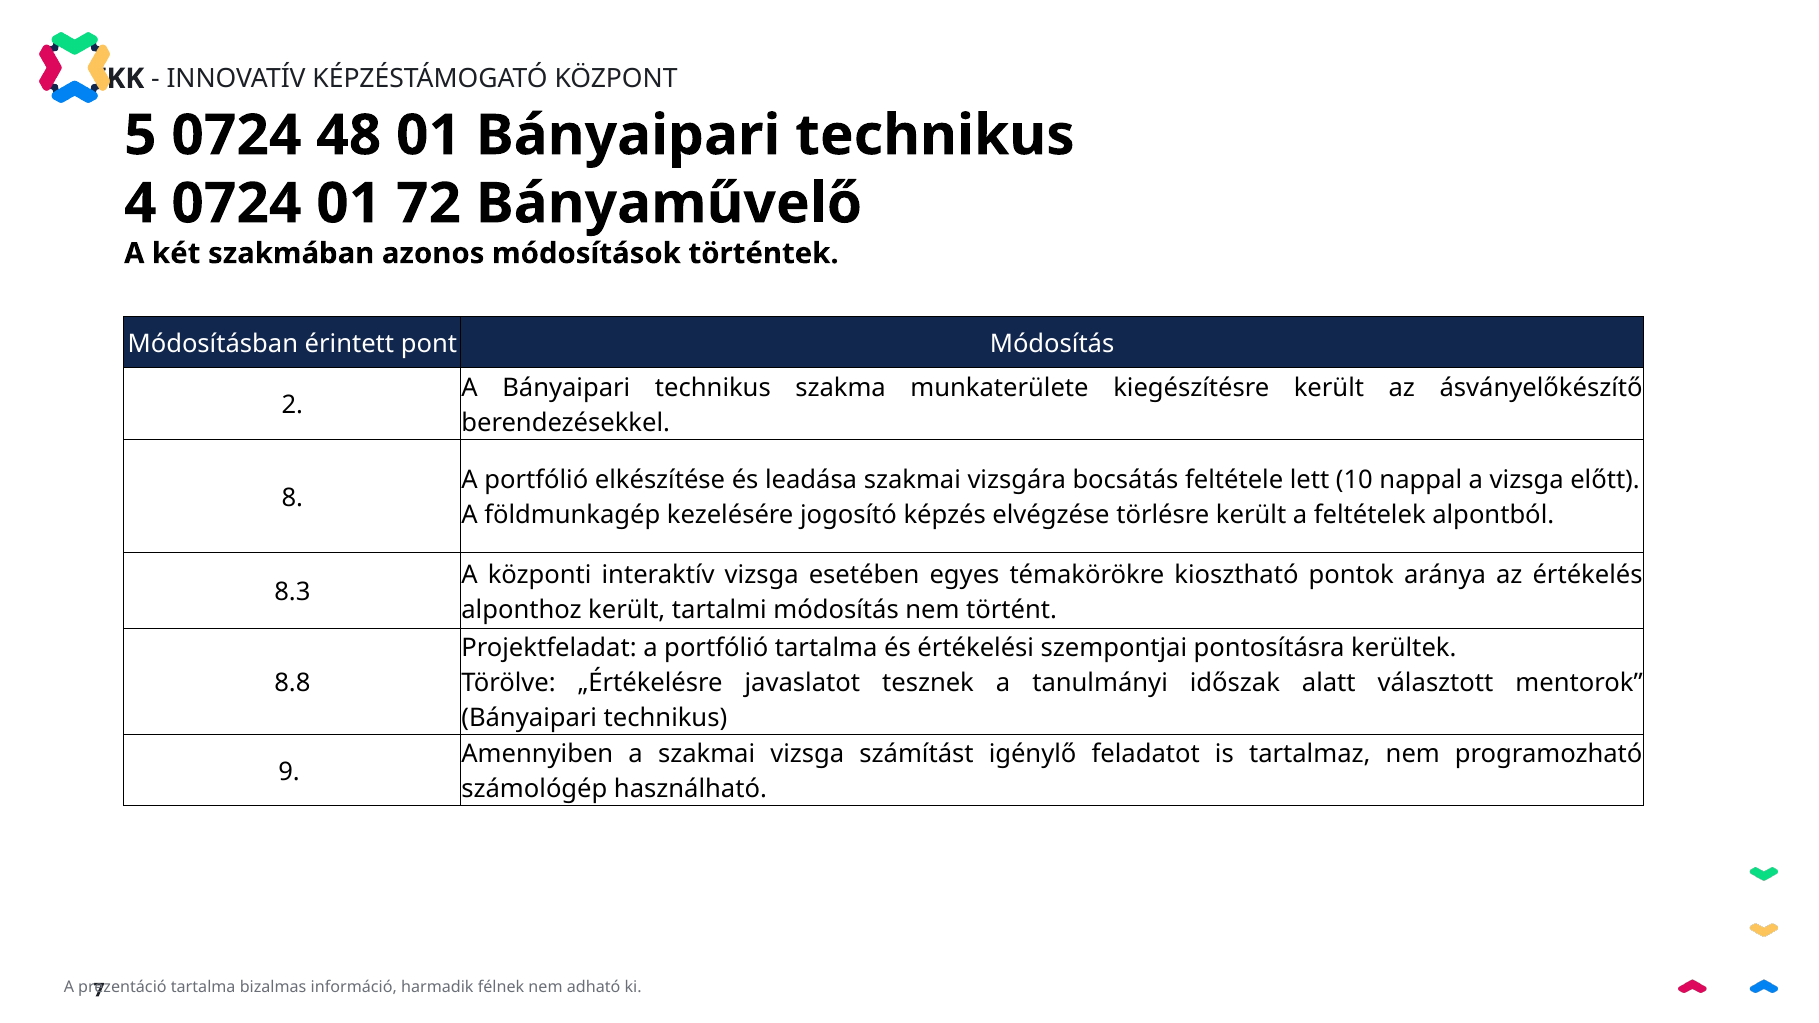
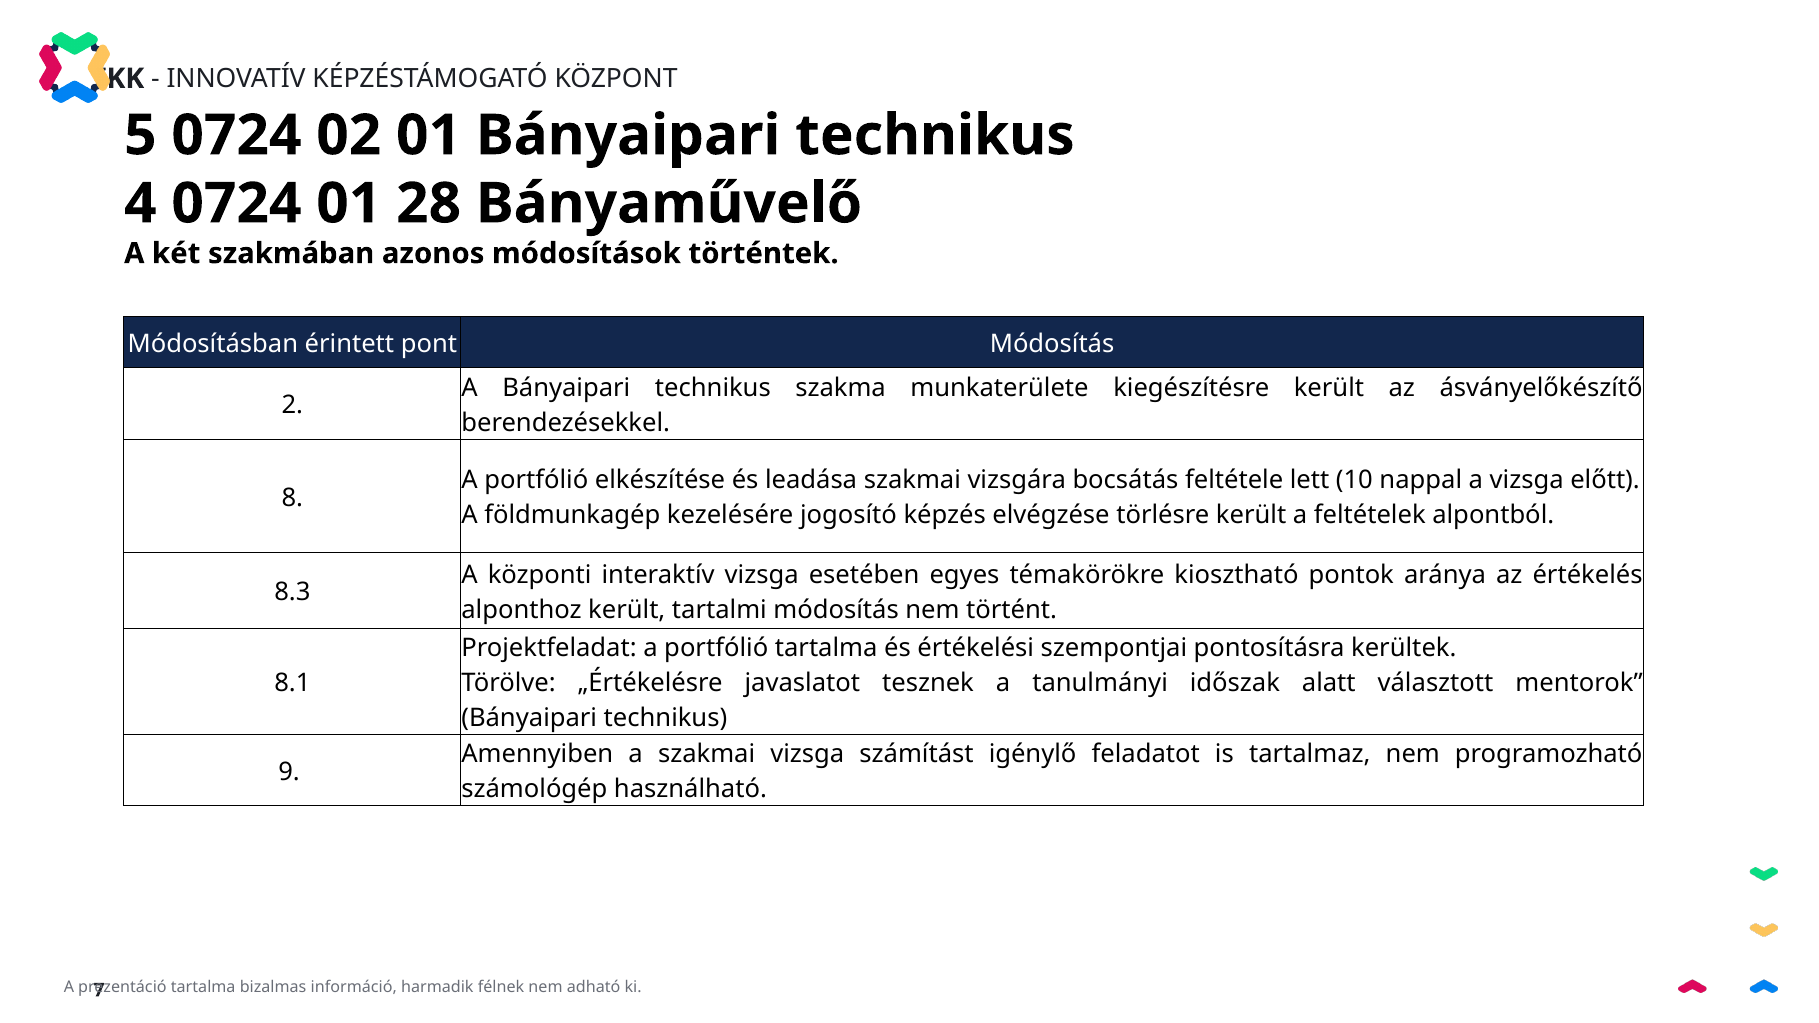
48: 48 -> 02 (349, 136)
72: 72 -> 28 (429, 204)
8.8: 8.8 -> 8.1 (292, 683)
